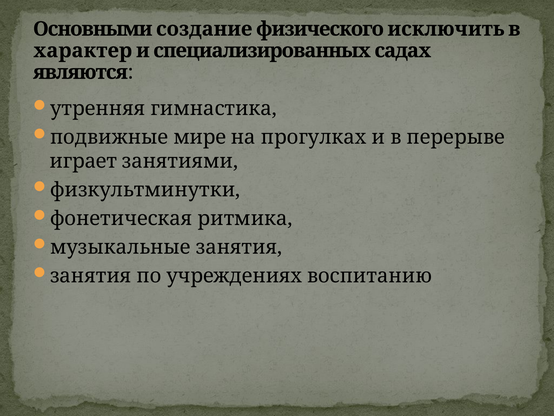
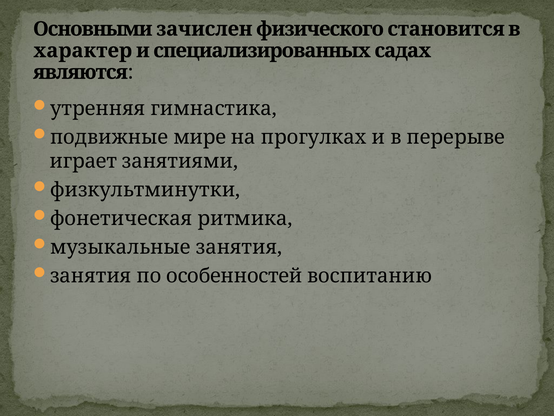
создание: создание -> зачислен (204, 29)
исключить: исключить -> становится (446, 29)
учреждениях: учреждениях -> особенностей (234, 276)
